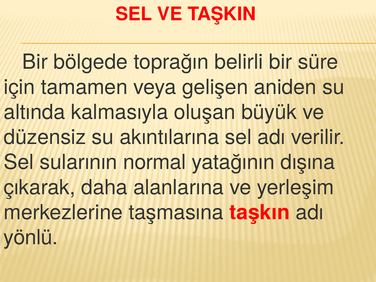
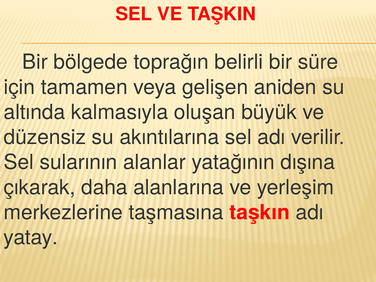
normal: normal -> alanlar (154, 162)
yönlü: yönlü -> yatay (31, 238)
